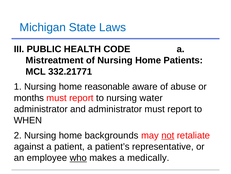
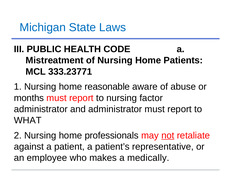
332.21771: 332.21771 -> 333.23771 (70, 71)
water: water -> factor (151, 97)
WHEN: WHEN -> WHAT (28, 120)
backgrounds: backgrounds -> professionals (112, 135)
who underline: present -> none (78, 157)
